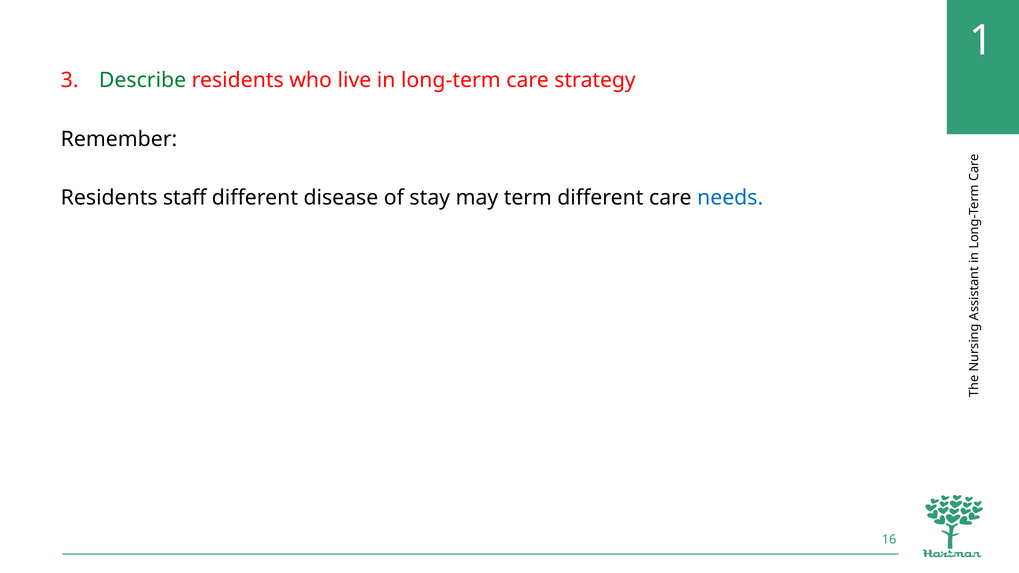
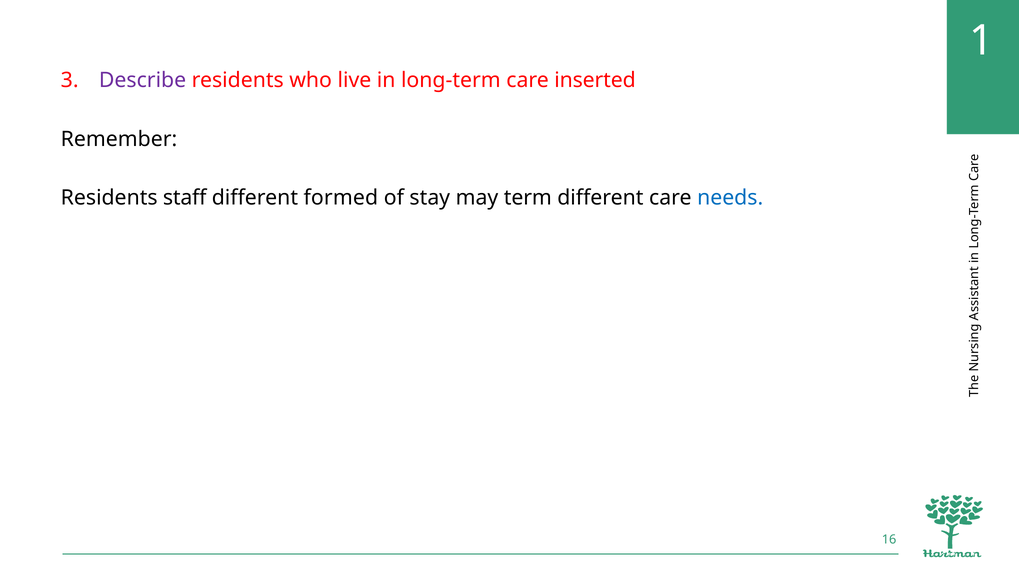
Describe colour: green -> purple (143, 80)
strategy: strategy -> inserted (595, 80)
disease: disease -> formed (341, 198)
